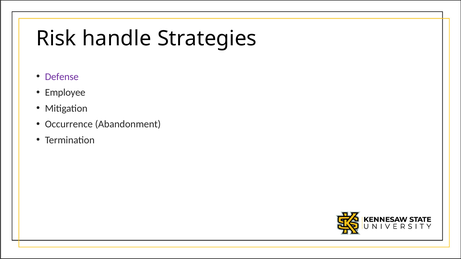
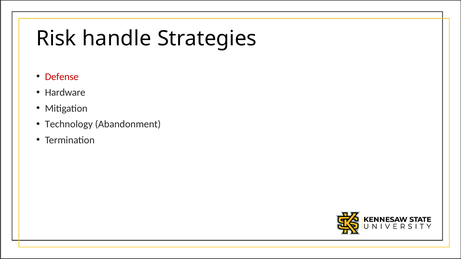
Defense colour: purple -> red (62, 77)
Employee: Employee -> Hardware (65, 93)
Occurrence: Occurrence -> Technology (69, 124)
